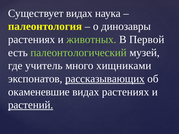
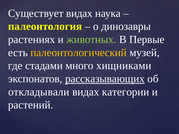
Первой: Первой -> Первые (147, 40)
палеонтологический colour: light green -> yellow (79, 53)
учитель: учитель -> стадами (44, 66)
окаменевшие: окаменевшие -> откладывали (39, 92)
видах растениях: растениях -> категории (126, 92)
растений underline: present -> none (31, 105)
